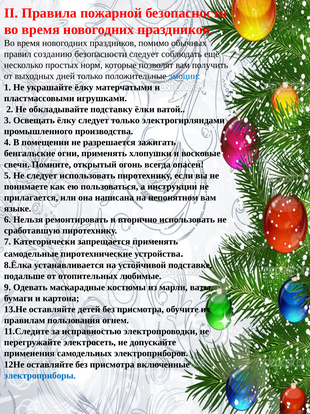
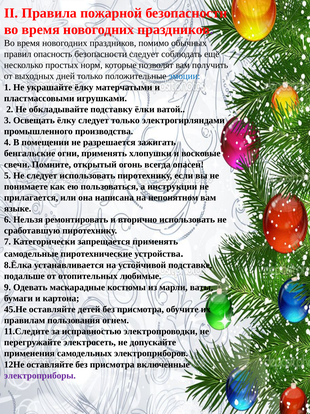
созданию: созданию -> опасность (53, 54)
13.Не: 13.Не -> 45.Не (15, 309)
электроприборы colour: blue -> purple (40, 375)
